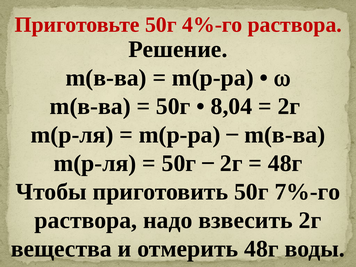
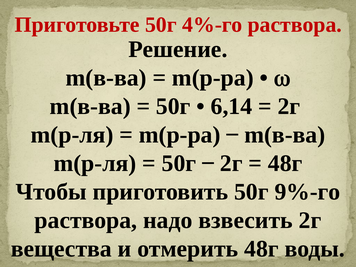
8,04: 8,04 -> 6,14 (231, 106)
7%-го: 7%-го -> 9%-го (307, 192)
